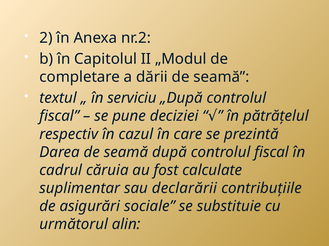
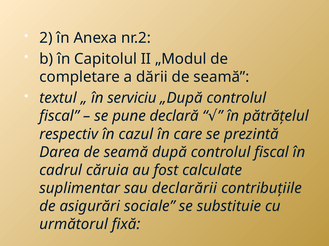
deciziei: deciziei -> declară (174, 116)
alin: alin -> fixă (126, 225)
